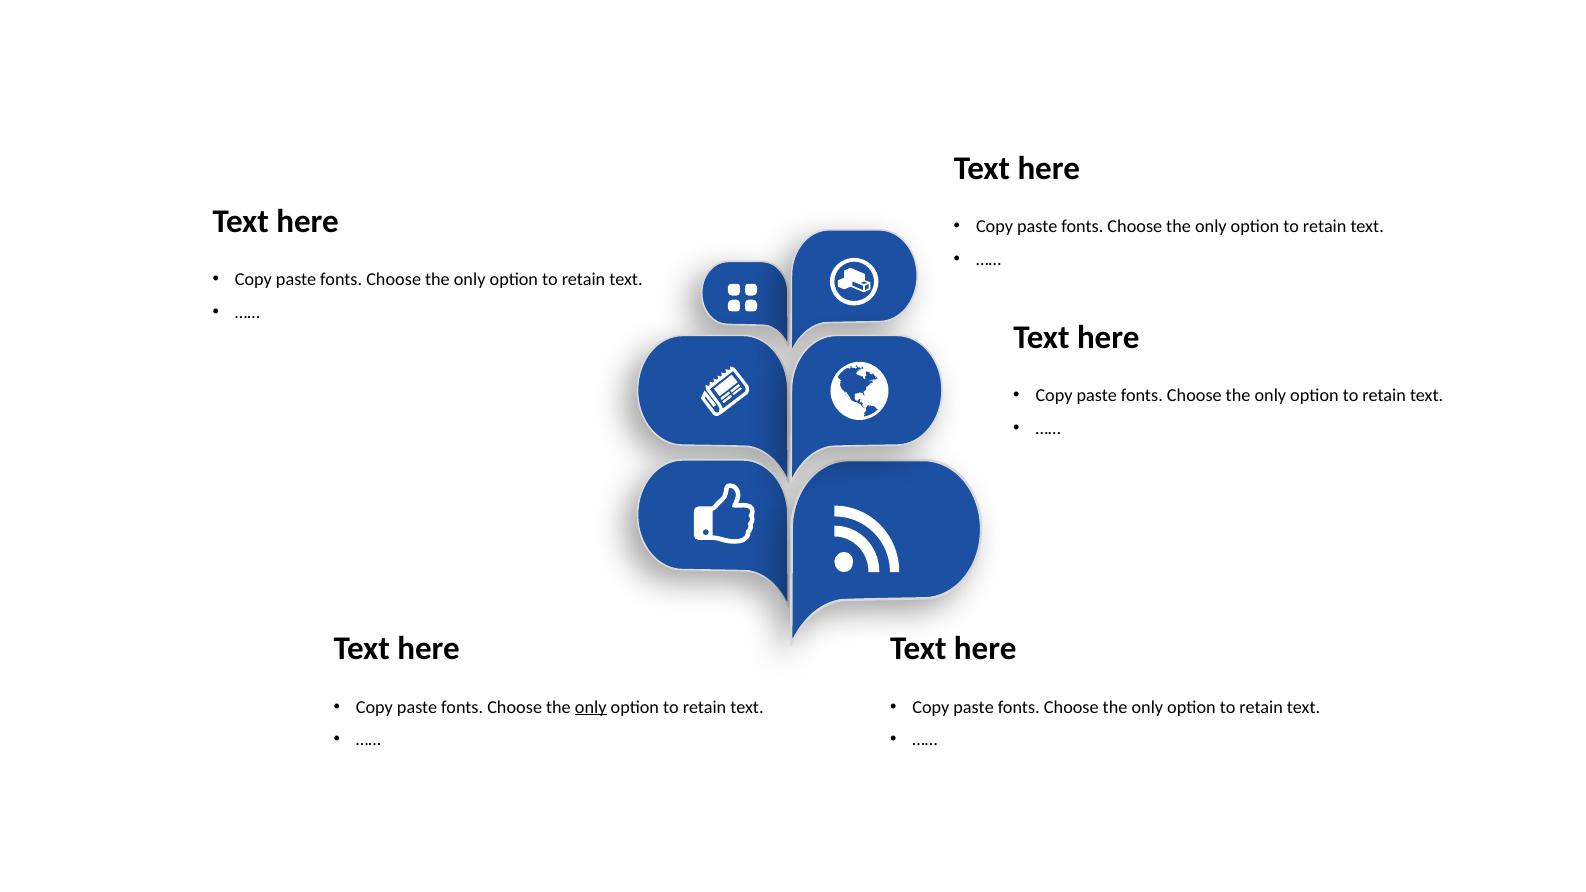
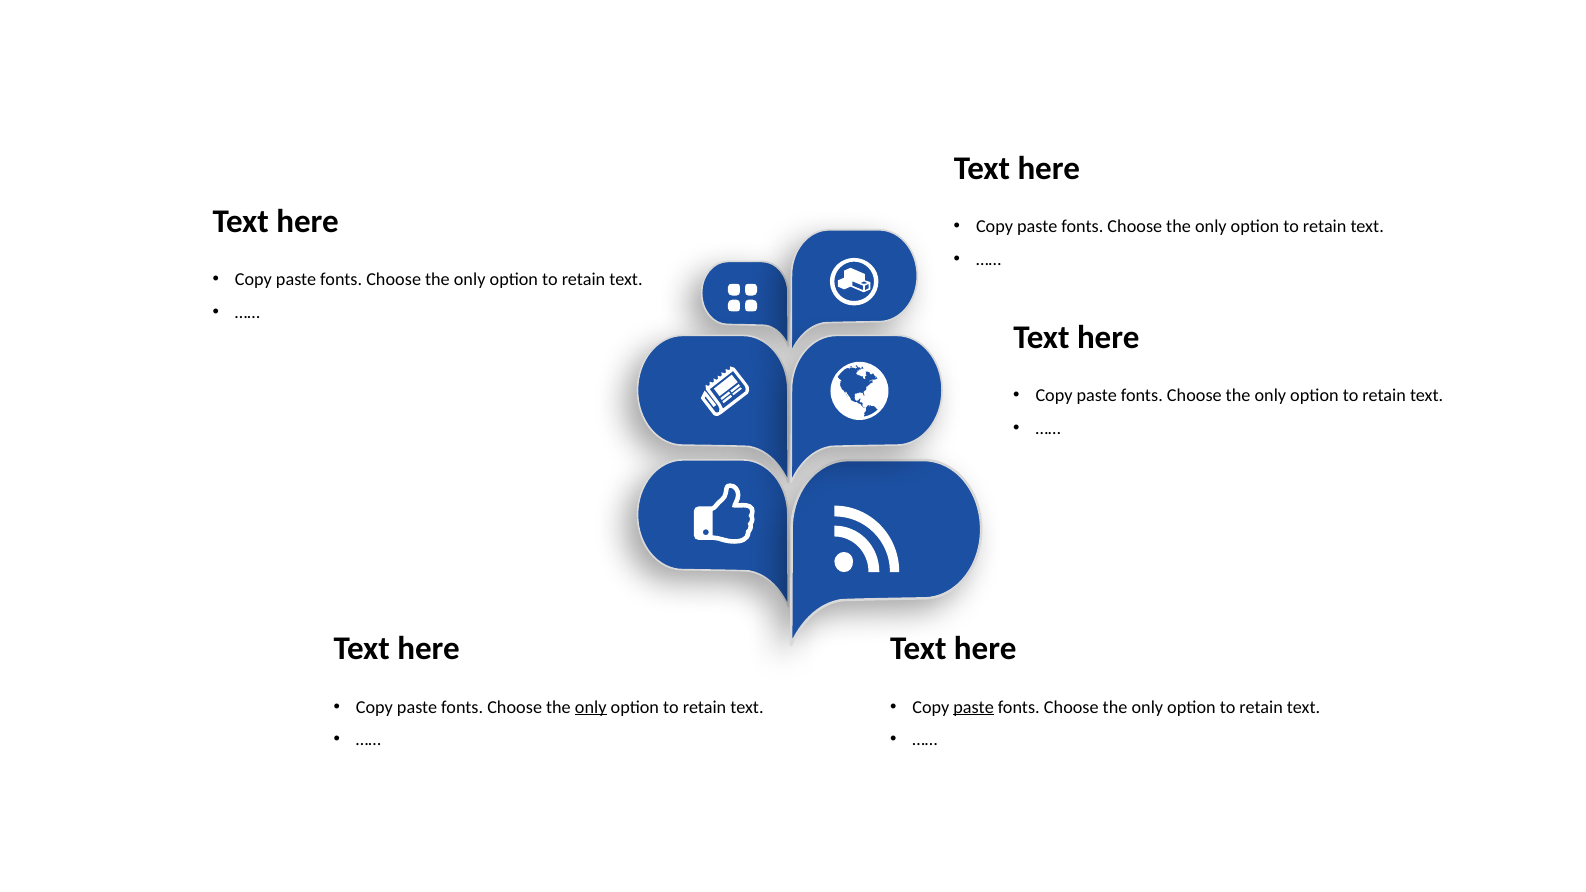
paste underline: none -> present (974, 707)
